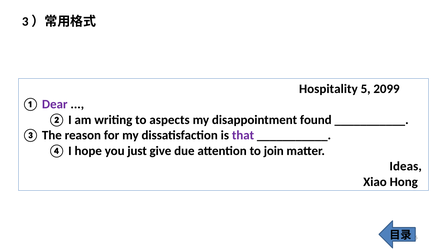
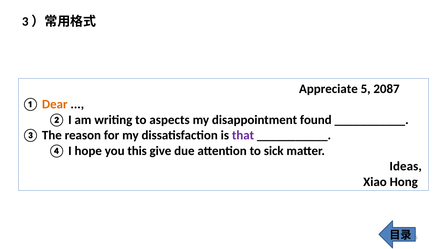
Hospitality: Hospitality -> Appreciate (328, 89)
2099: 2099 -> 2087 (387, 89)
Dear colour: purple -> orange (55, 104)
just: just -> this (137, 151)
join: join -> sick (274, 151)
